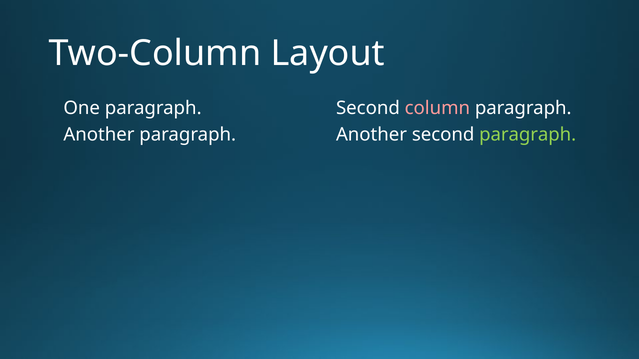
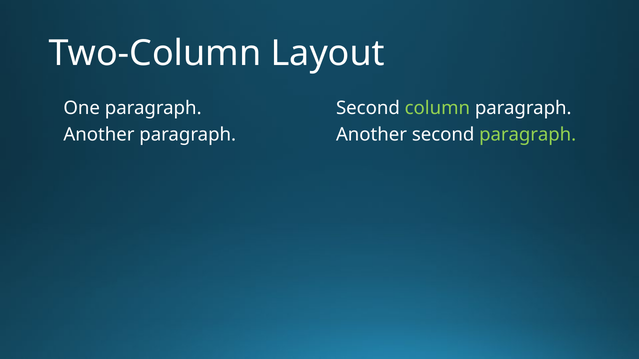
column colour: pink -> light green (437, 108)
